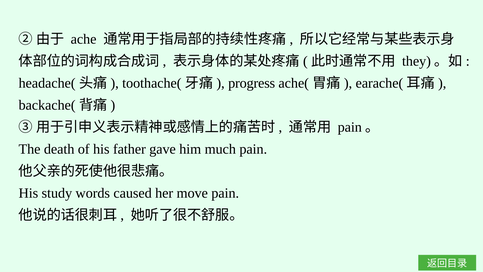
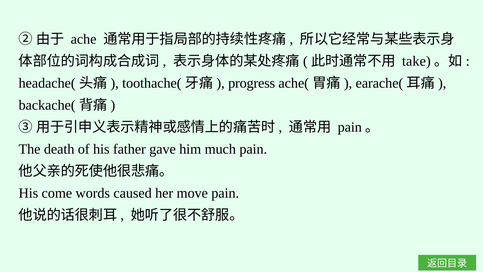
they: they -> take (416, 61)
study: study -> come (57, 193)
